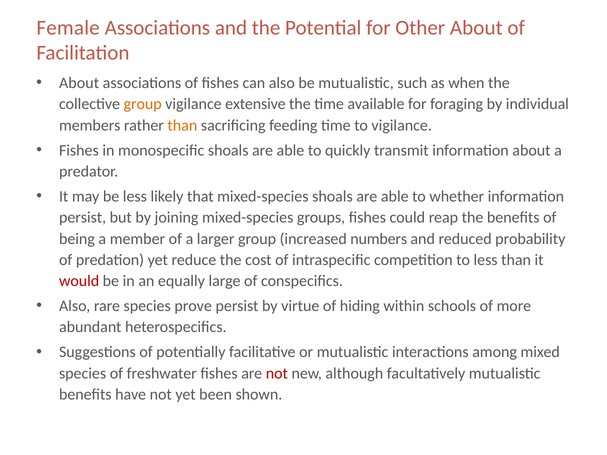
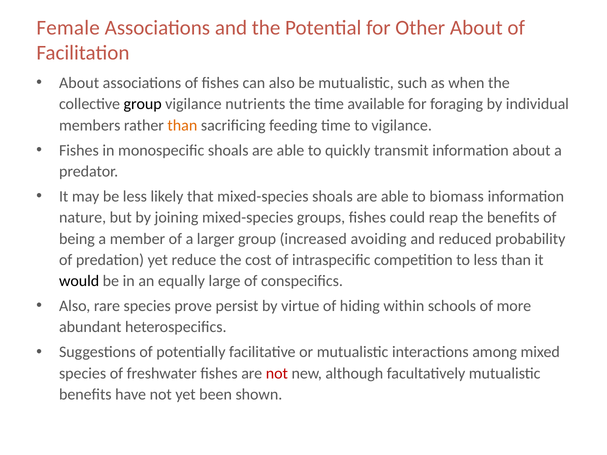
group colour: orange -> black (143, 104)
extensive: extensive -> nutrients (255, 104)
whether: whether -> biomass (457, 197)
persist: persist -> nature (83, 218)
numbers: numbers -> avoiding (379, 239)
would colour: red -> black (79, 281)
